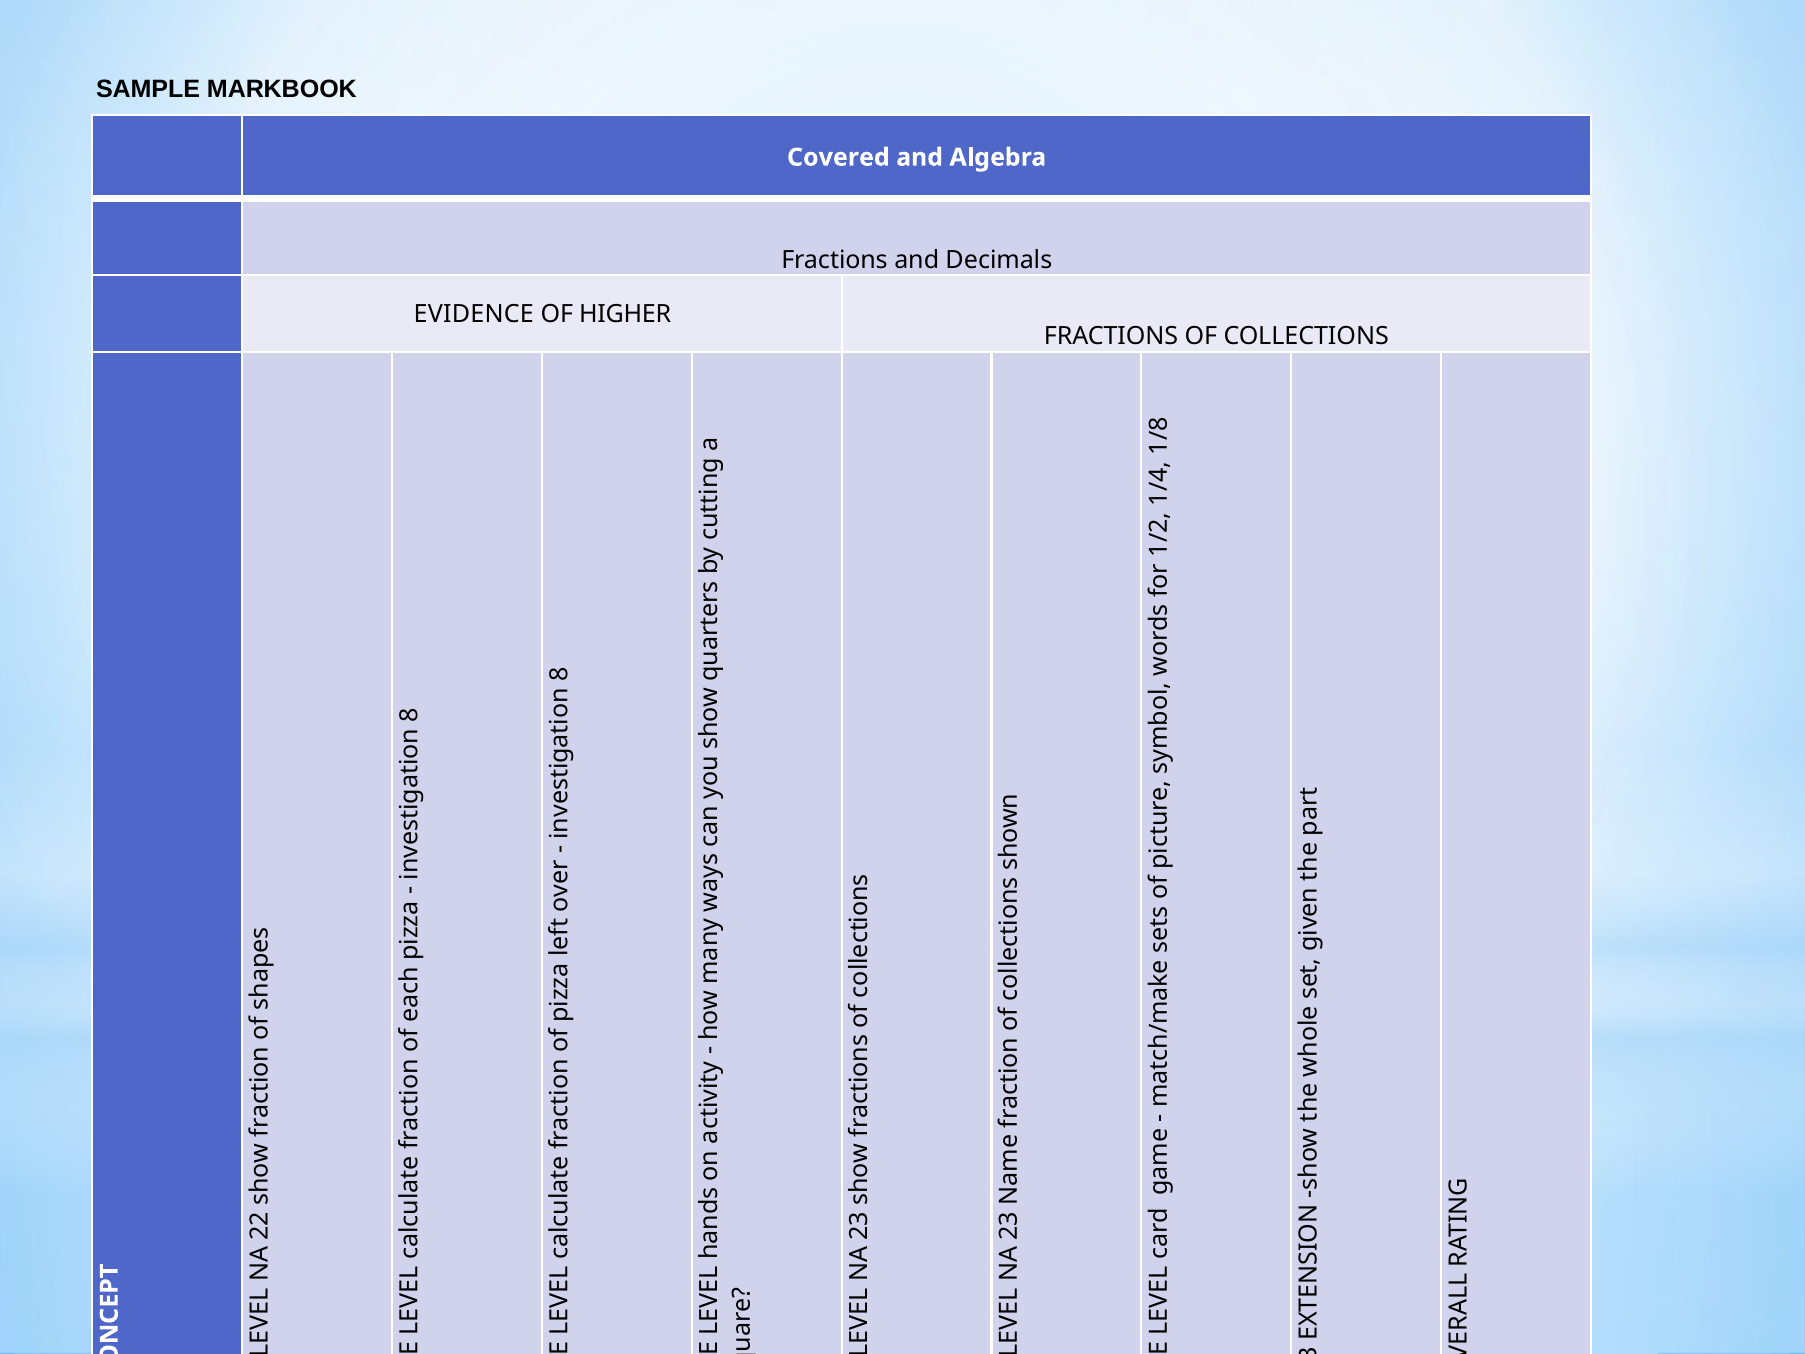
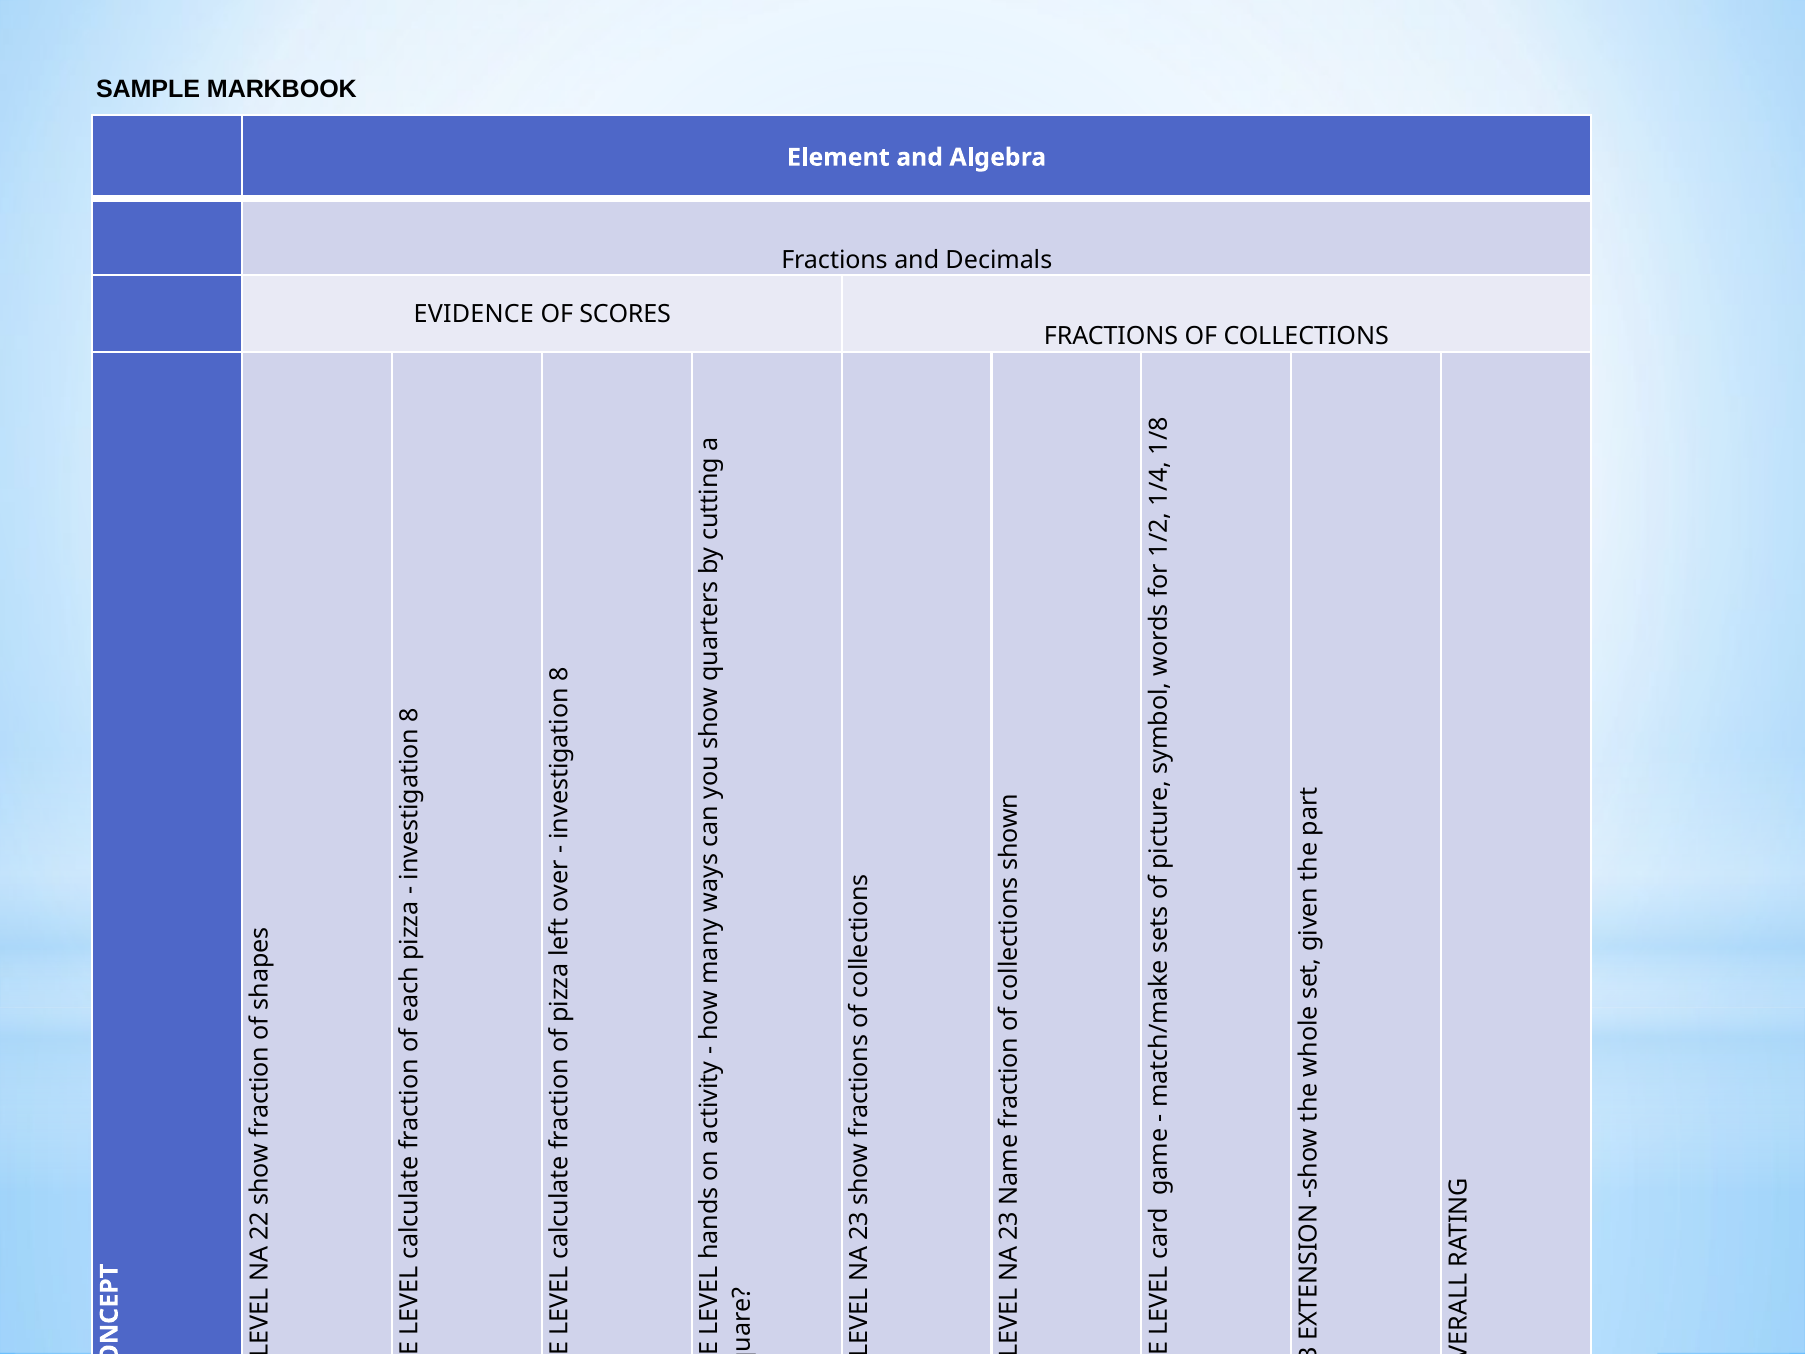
Covered: Covered -> Element (838, 157)
HIGHER: HIGHER -> SCORES (625, 314)
